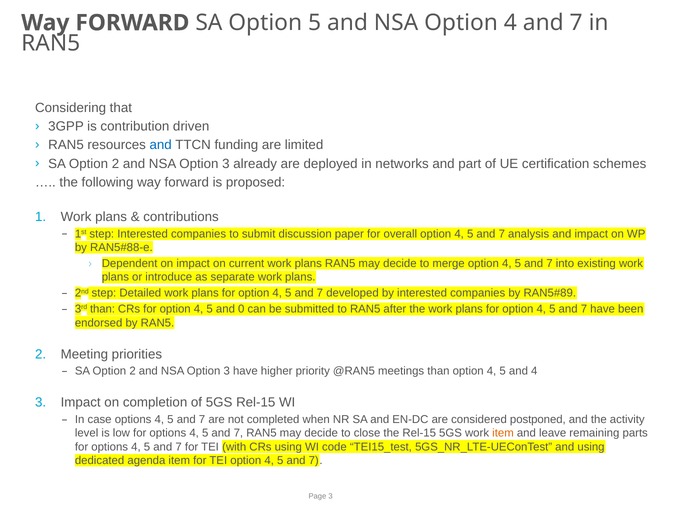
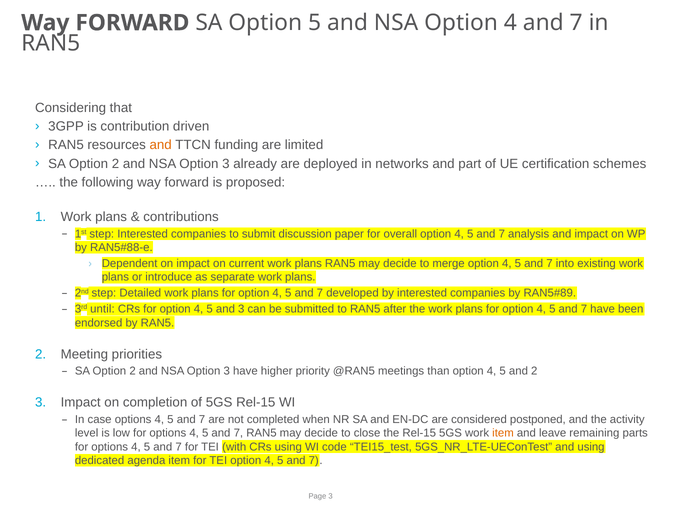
and colour: blue -> orange (161, 145)
3rd than: than -> until (102, 309)
and 0: 0 -> 3 (241, 309)
and 4: 4 -> 2 (534, 371)
